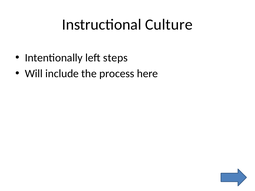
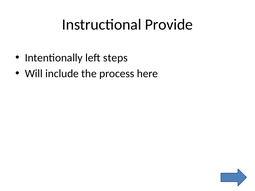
Culture: Culture -> Provide (169, 25)
